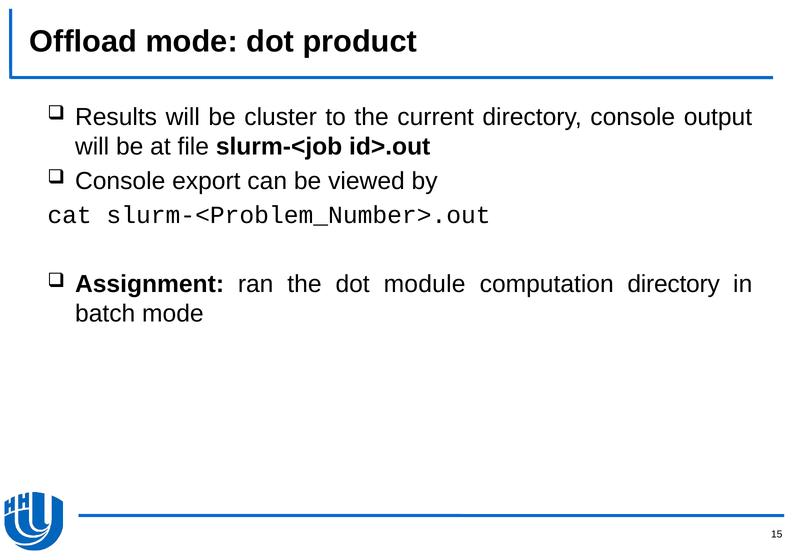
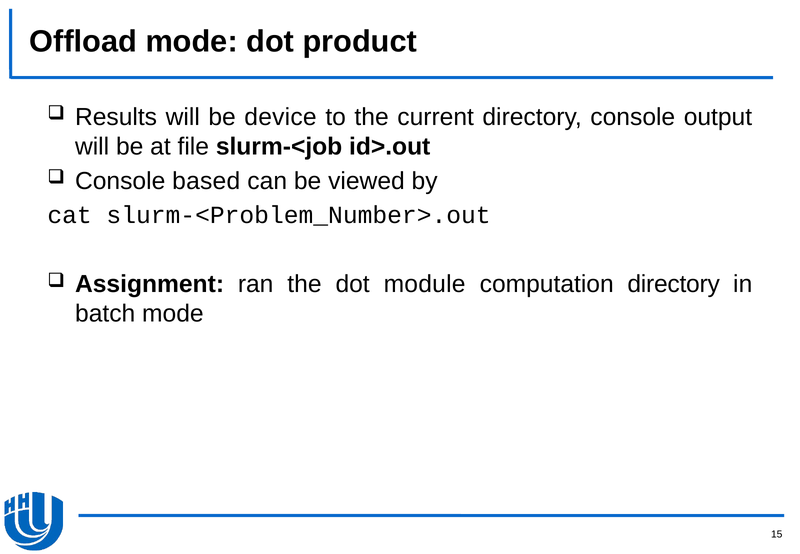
cluster: cluster -> device (280, 117)
export: export -> based (206, 181)
